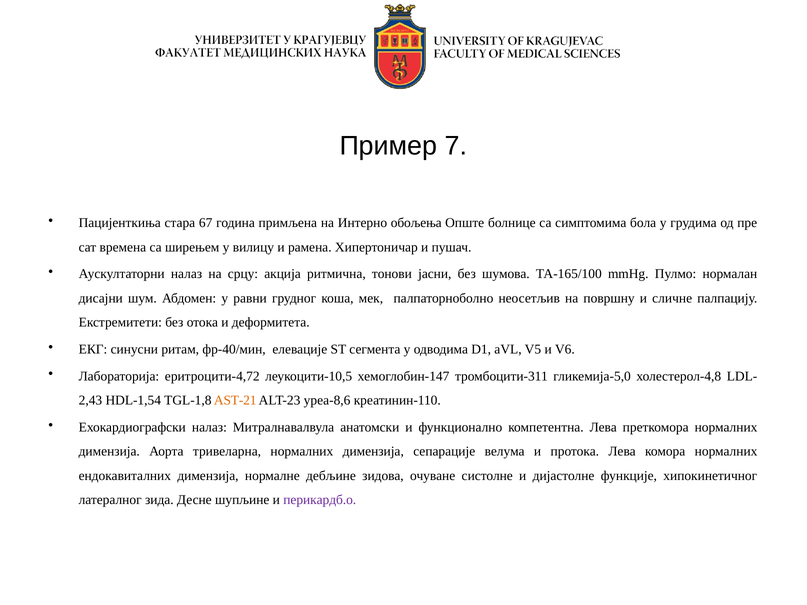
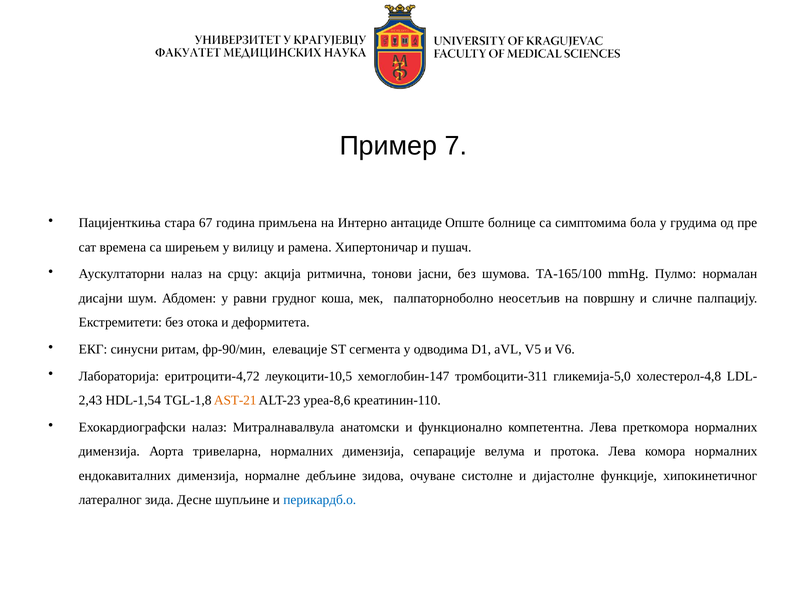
обољења: обољења -> антациде (416, 223)
фр-40/мин: фр-40/мин -> фр-90/мин (234, 349)
перикардб.о colour: purple -> blue (320, 500)
